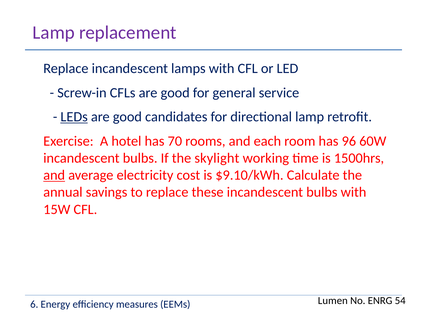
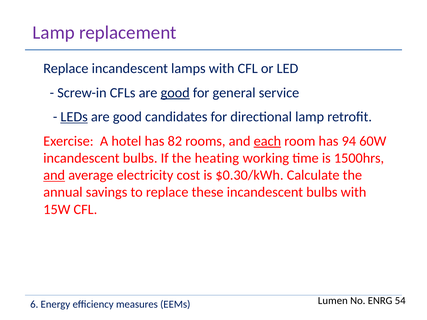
good underline: none -> present (175, 93)
70: 70 -> 82 (175, 141)
each underline: none -> present (267, 141)
96: 96 -> 94 (349, 141)
skylight: skylight -> heating (217, 158)
$9.10/kWh: $9.10/kWh -> $0.30/kWh (250, 175)
